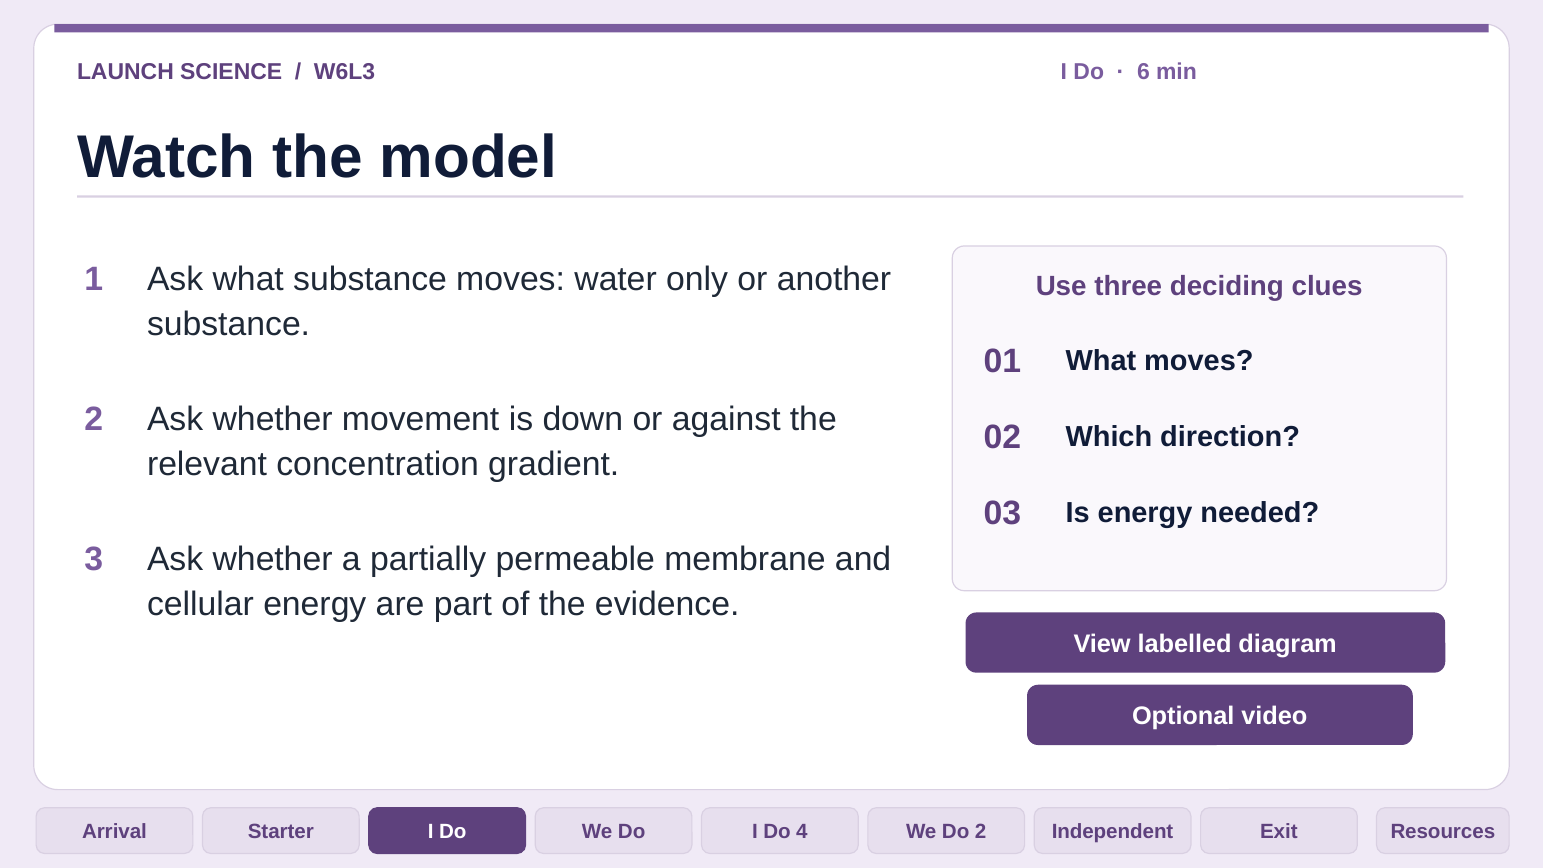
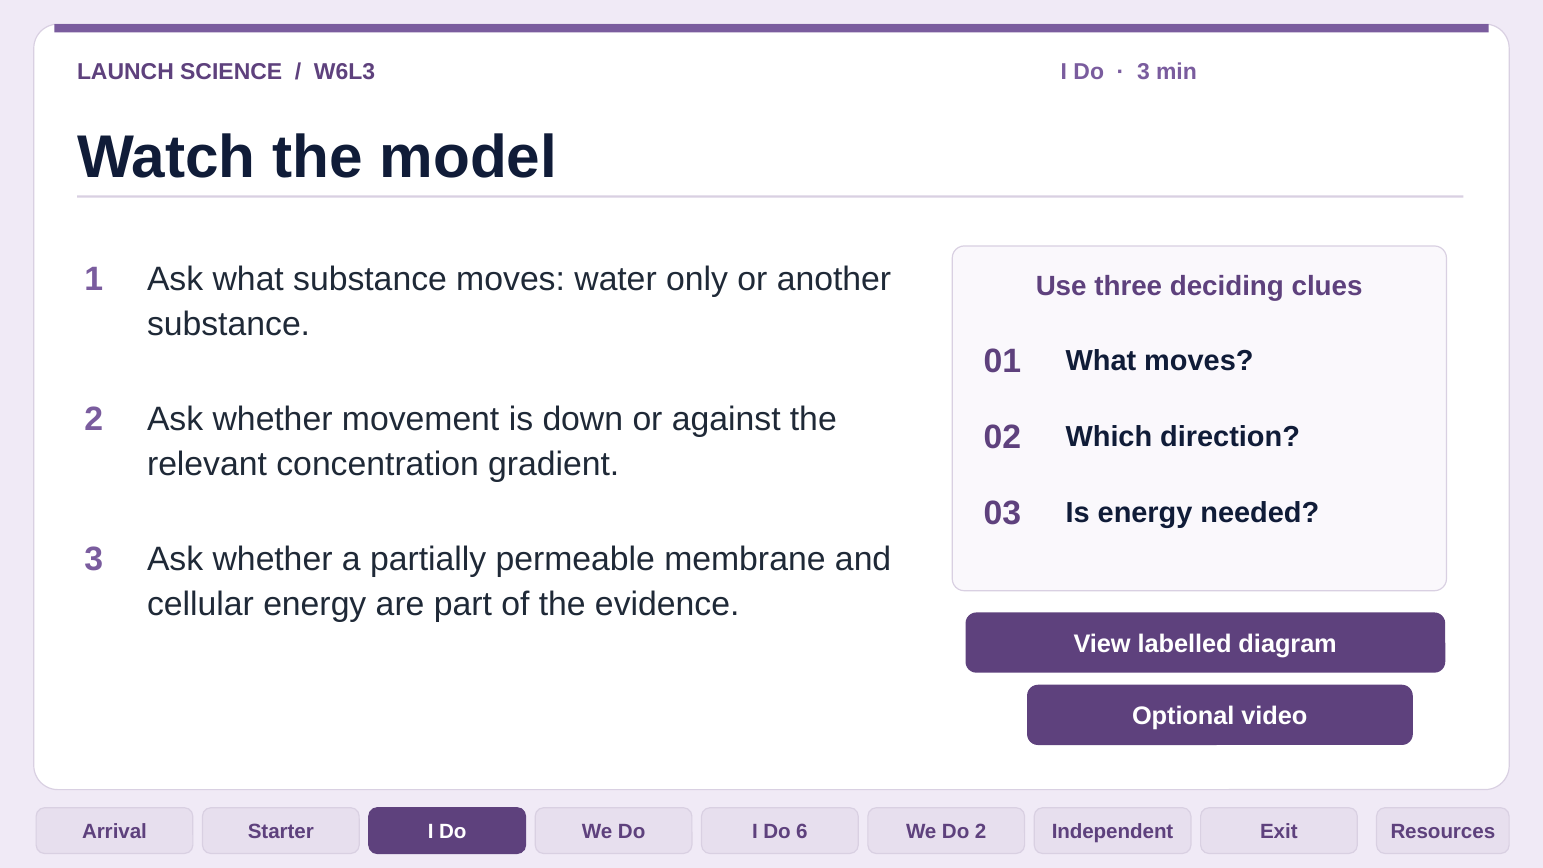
6: 6 -> 3 (1143, 72)
4: 4 -> 6 (802, 832)
